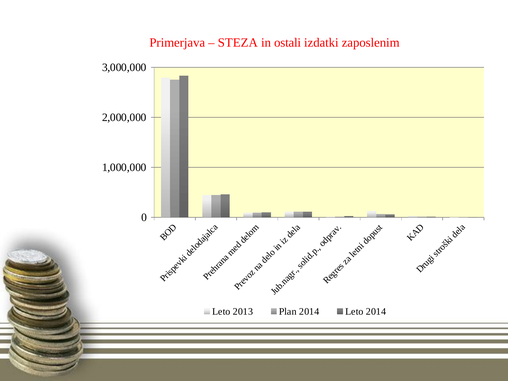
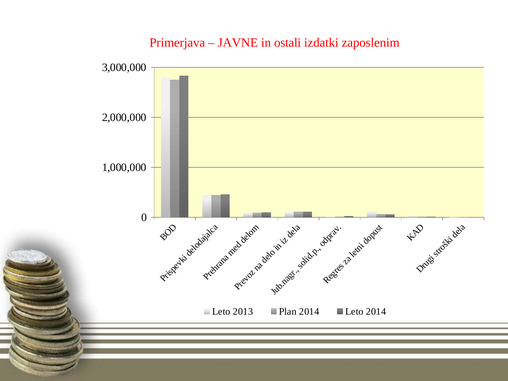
STEZA: STEZA -> JAVNE (238, 43)
